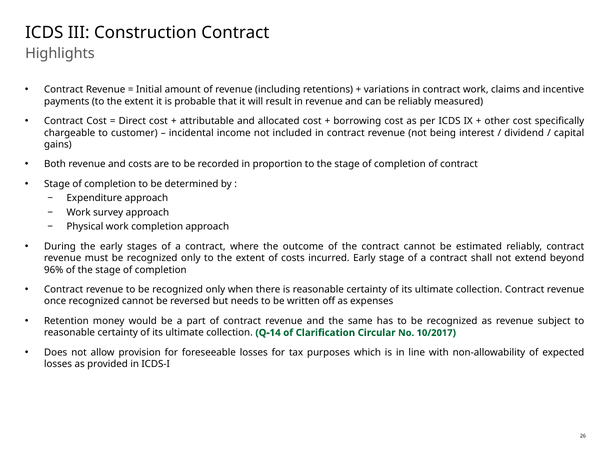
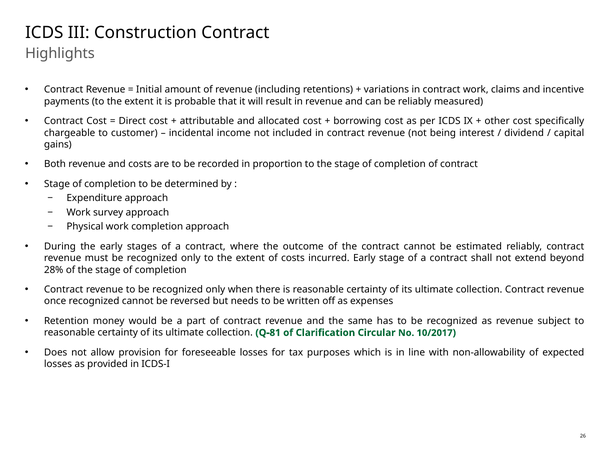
96%: 96% -> 28% (54, 270)
Q-14: Q-14 -> Q-81 (268, 333)
